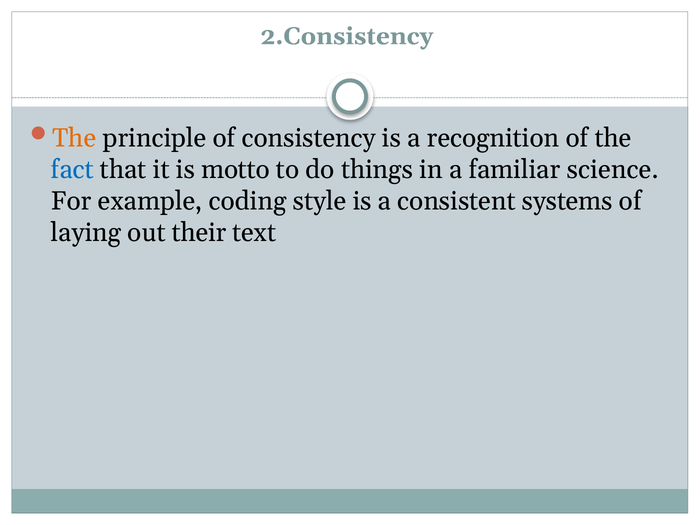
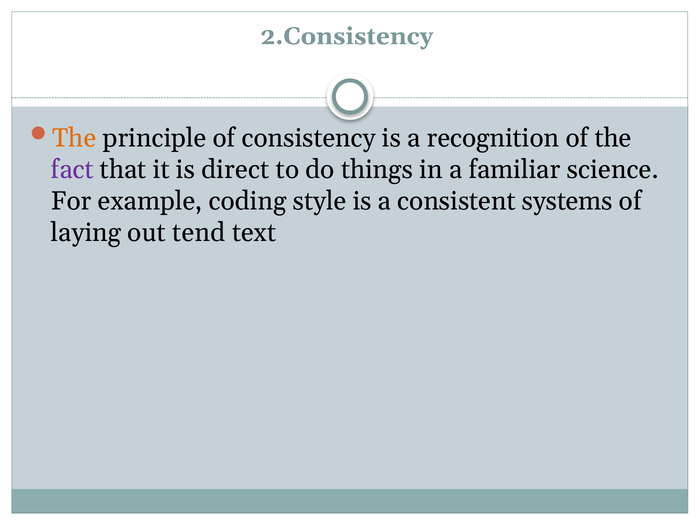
fact colour: blue -> purple (72, 169)
motto: motto -> direct (235, 169)
their: their -> tend (199, 233)
